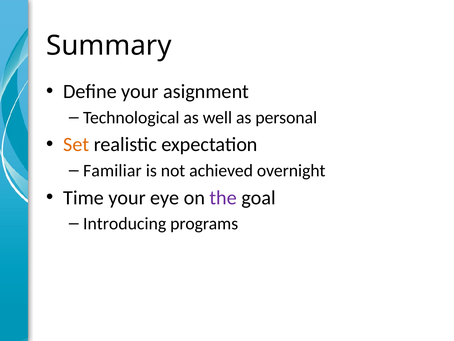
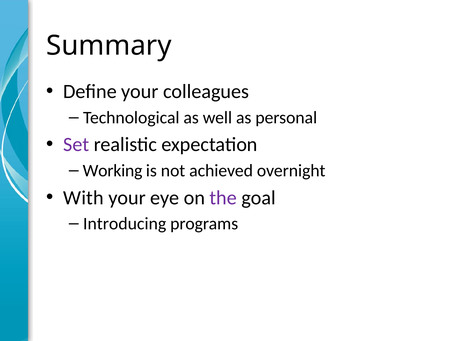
asignment: asignment -> colleagues (206, 91)
Set colour: orange -> purple (76, 144)
Familiar: Familiar -> Working (113, 170)
Time: Time -> With (83, 197)
